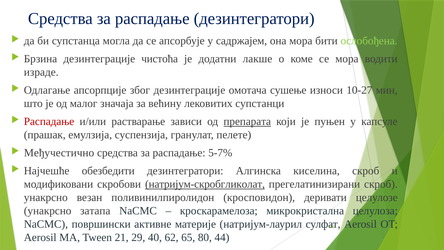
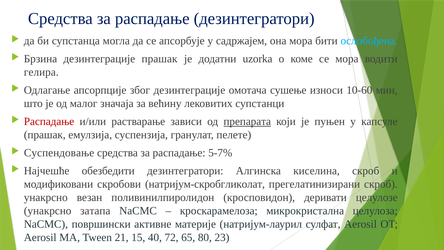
ослобођена colour: light green -> light blue (369, 41)
дезинтеграције чистоћа: чистоћа -> прашак (160, 59)
лакше: лакше -> uzorka (258, 59)
израде: израде -> гелира (41, 72)
10-27: 10-27 -> 10-60 (359, 90)
Међучестично: Међучестично -> Суспендовање (59, 153)
натријум-скробгликолат underline: present -> none (205, 184)
29: 29 -> 15 (138, 237)
62: 62 -> 72 (172, 237)
44: 44 -> 23 (222, 237)
